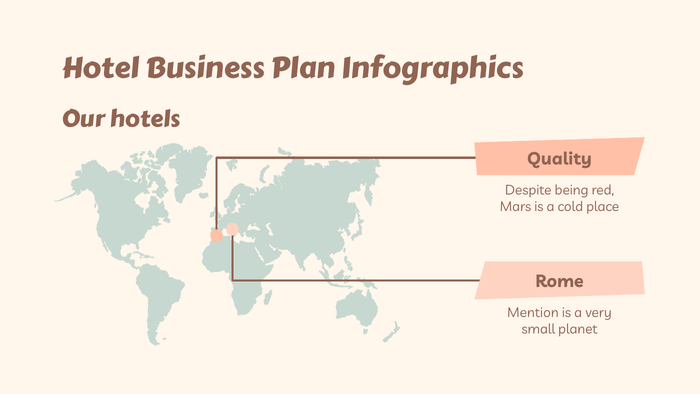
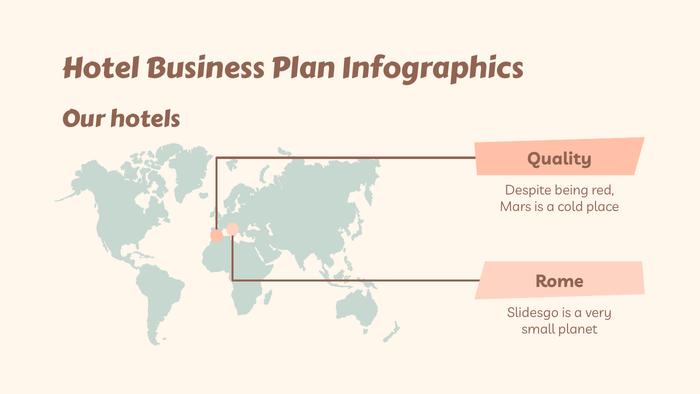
Mention: Mention -> Slidesgo (533, 313)
